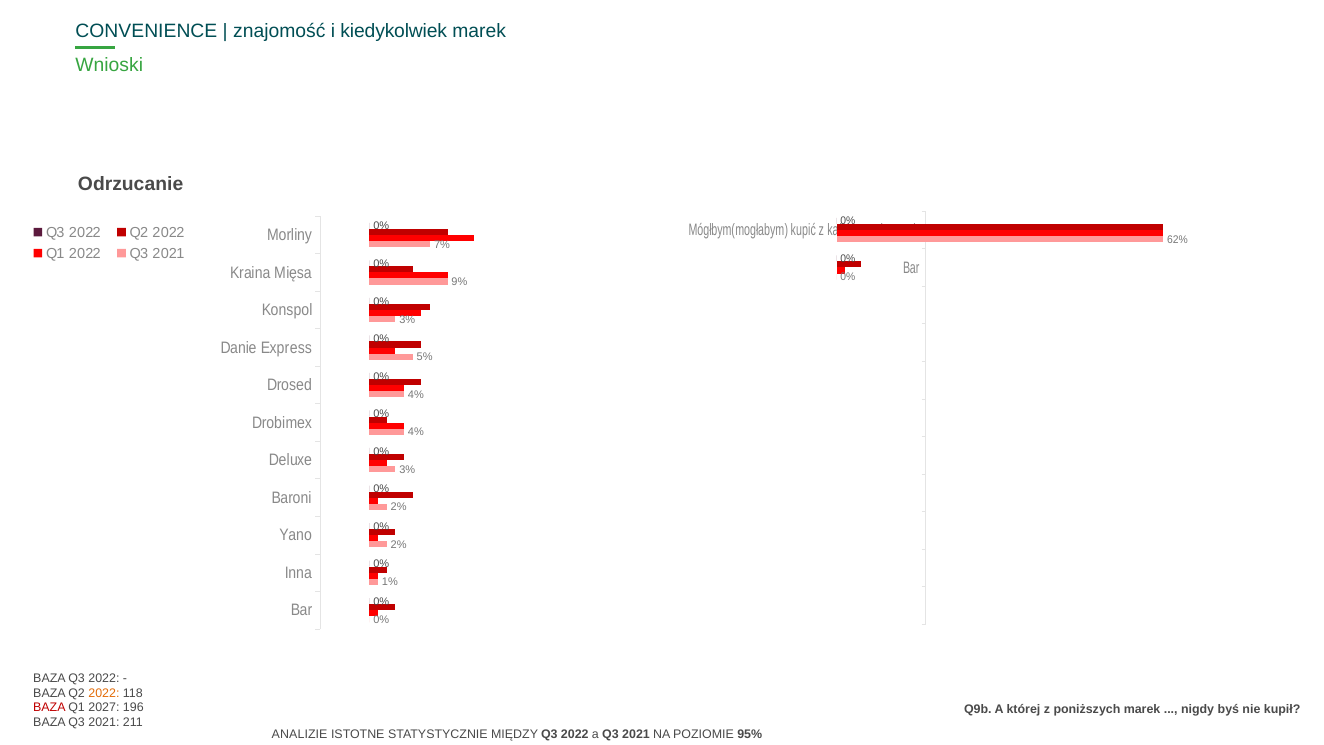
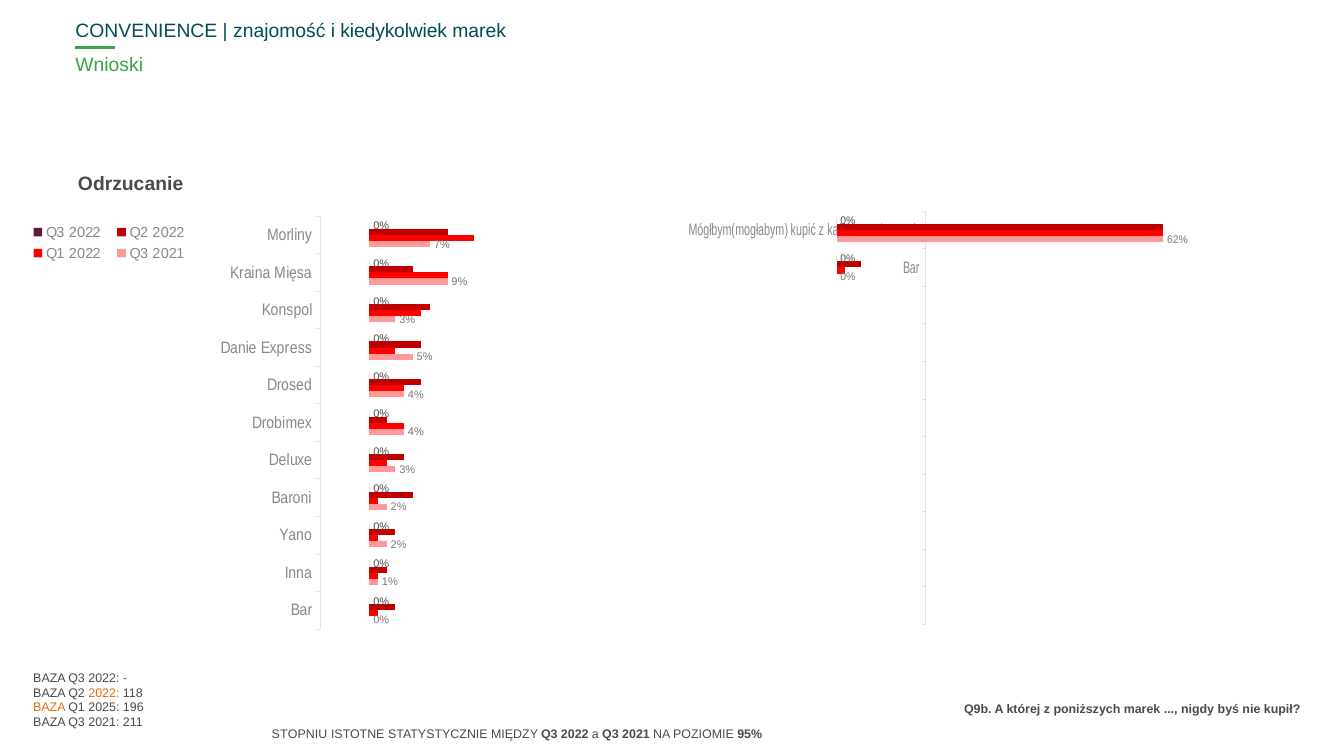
BAZA colour: red -> orange (49, 708)
2027: 2027 -> 2025 (104, 708)
ANALIZIE: ANALIZIE -> STOPNIU (300, 734)
